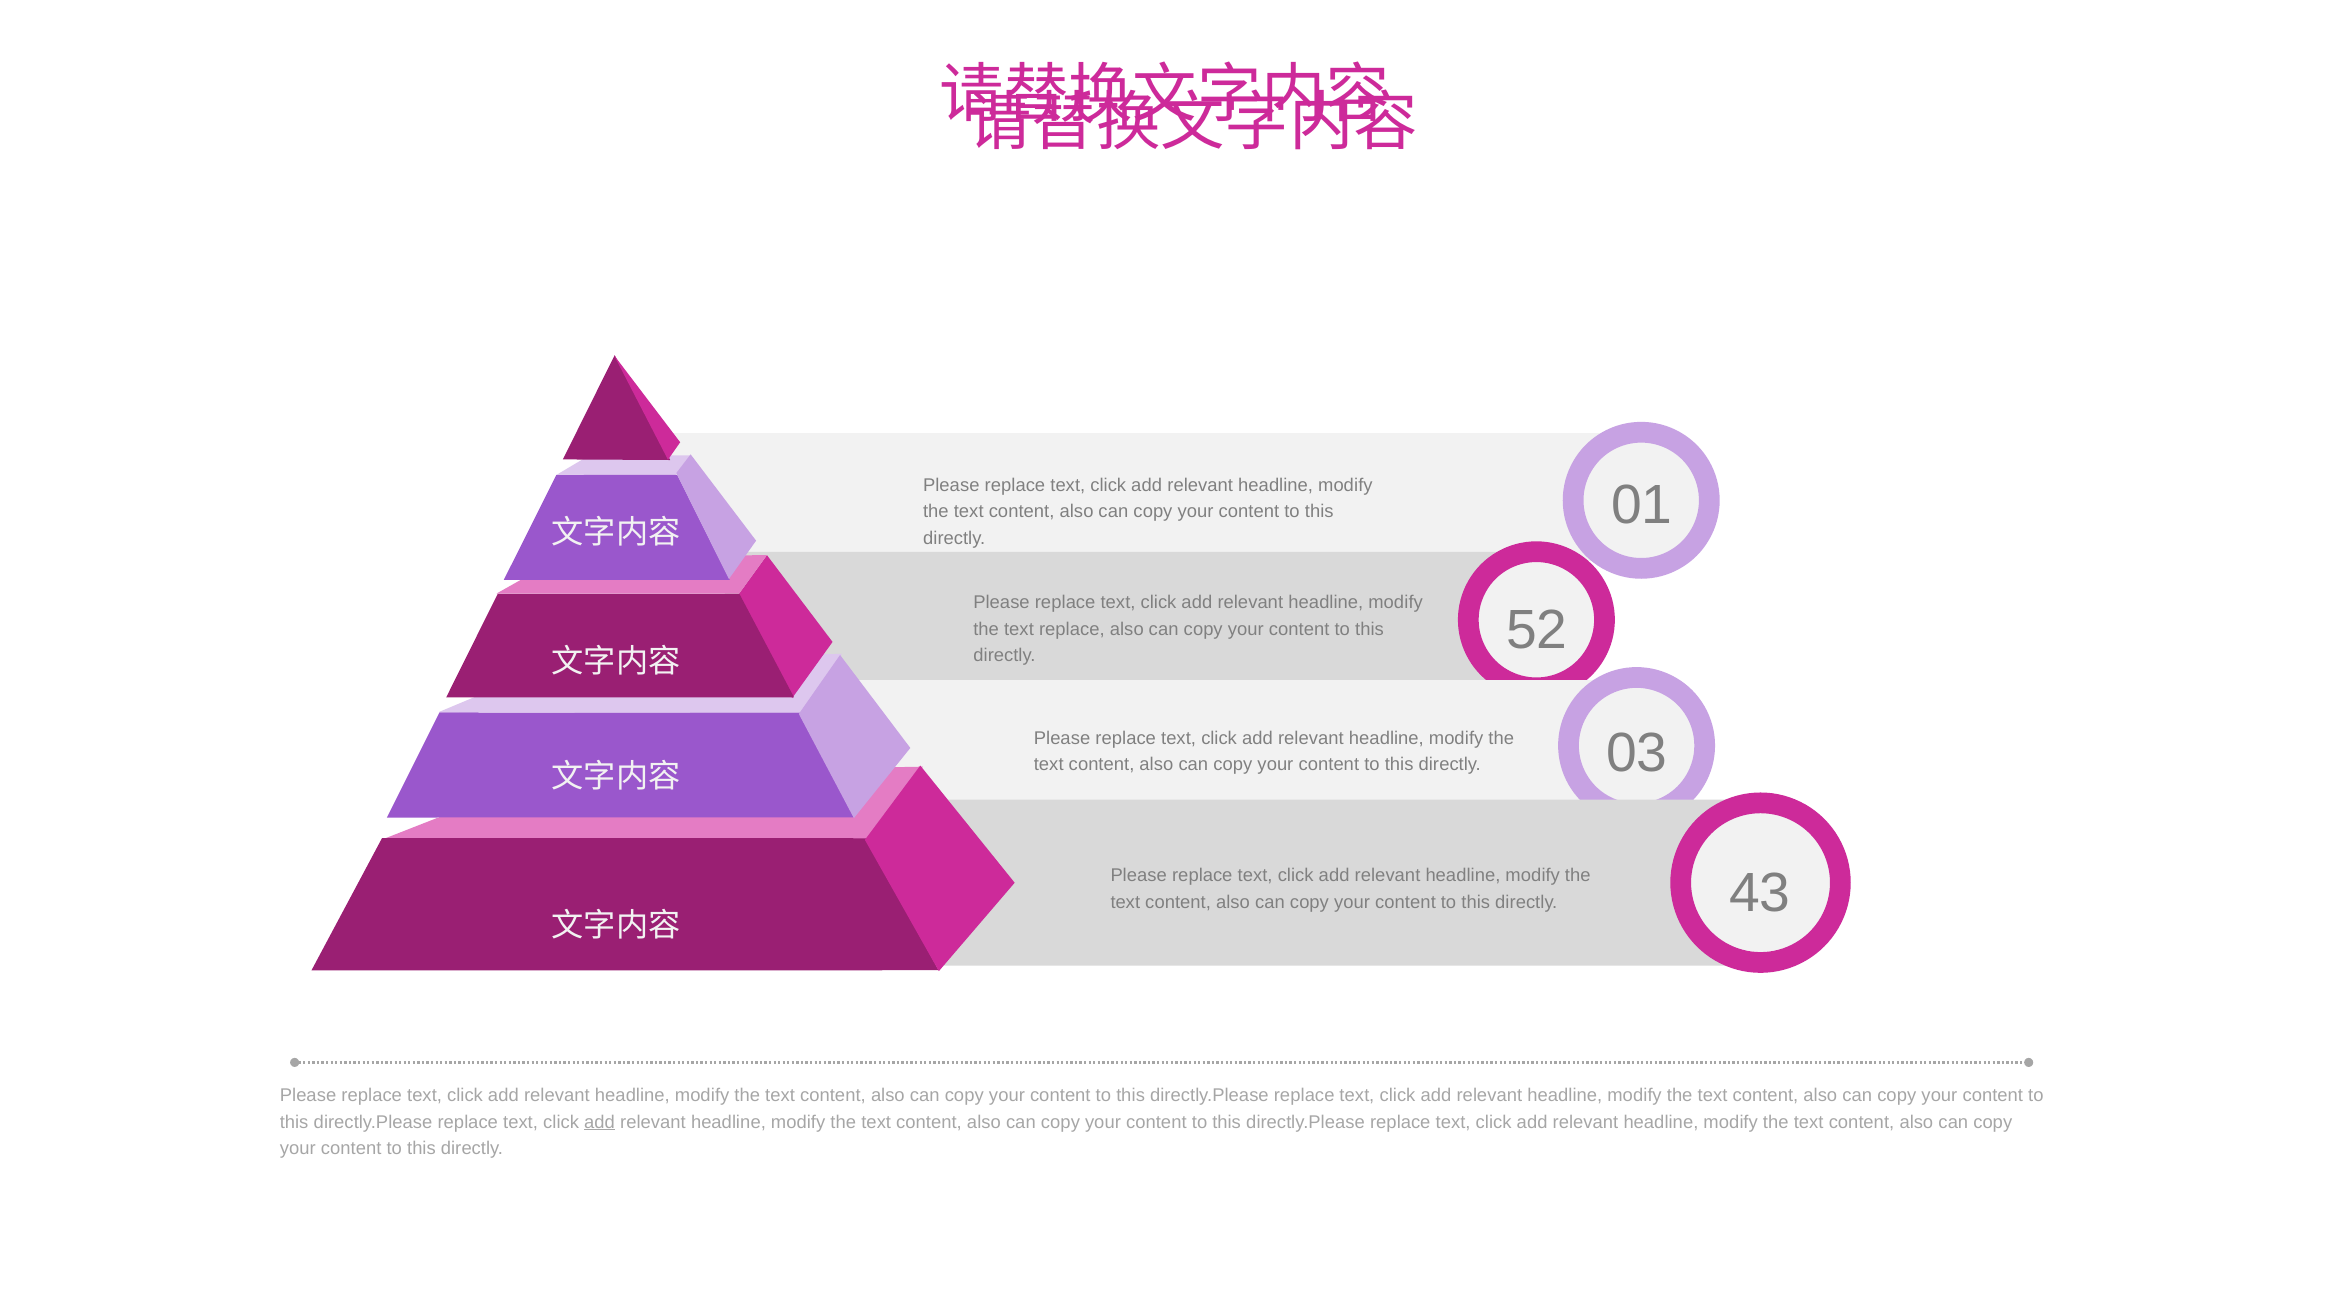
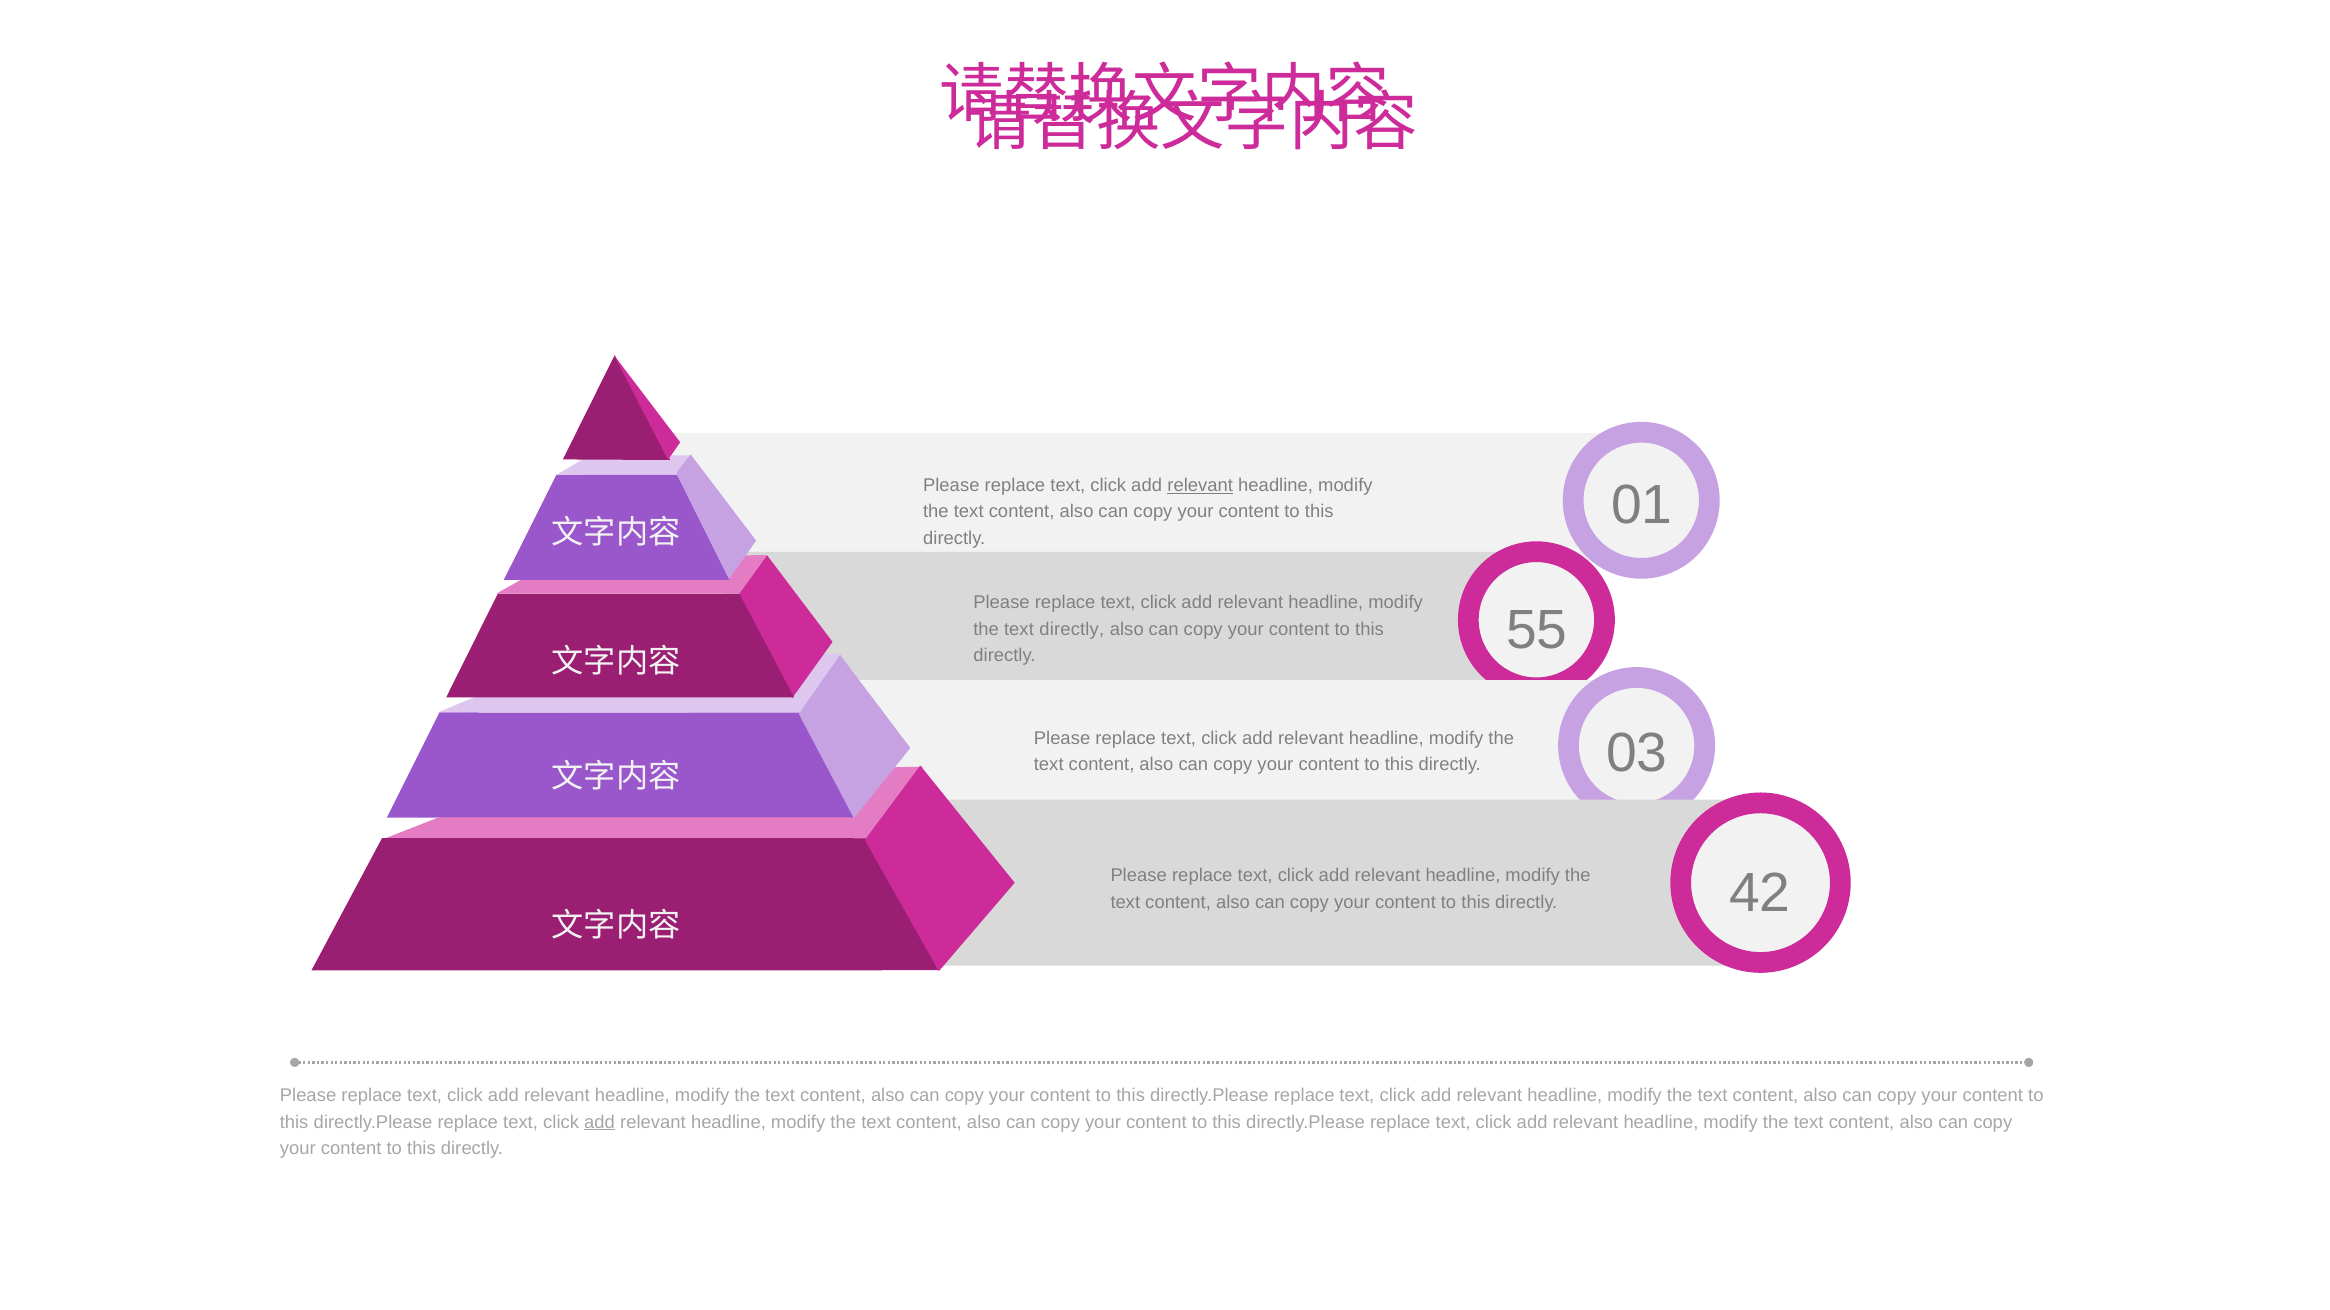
relevant underline: none -> present (1200, 486)
text replace: replace -> directly (1072, 629)
52: 52 -> 55 (1537, 630)
43: 43 -> 42 (1760, 894)
